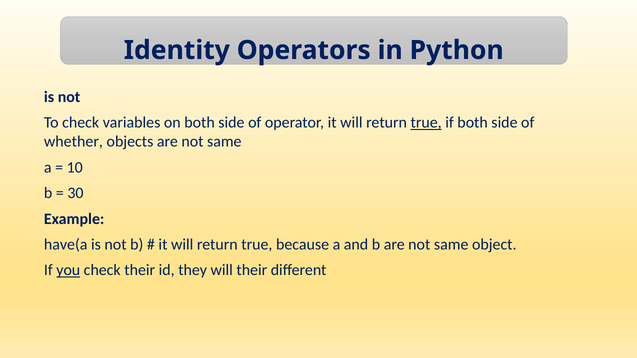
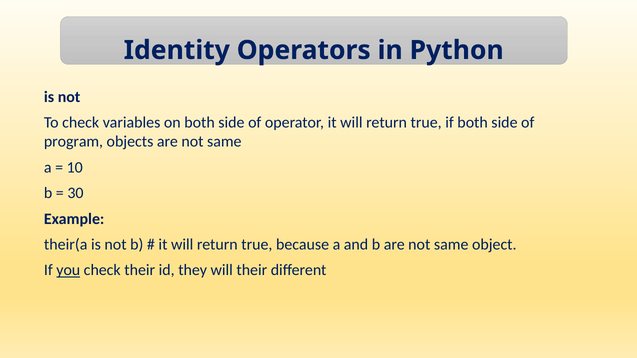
true underline: present -> none (426, 123)
whether: whether -> program (74, 142)
have(a: have(a -> their(a (66, 245)
